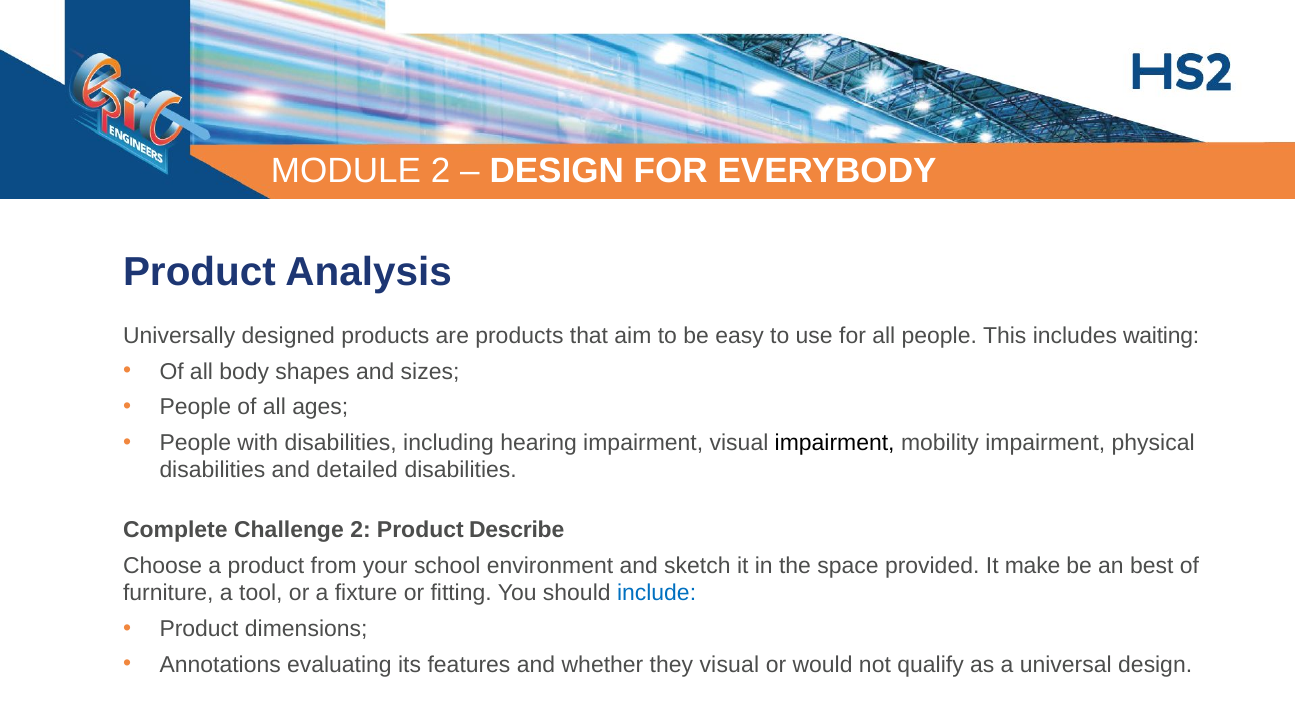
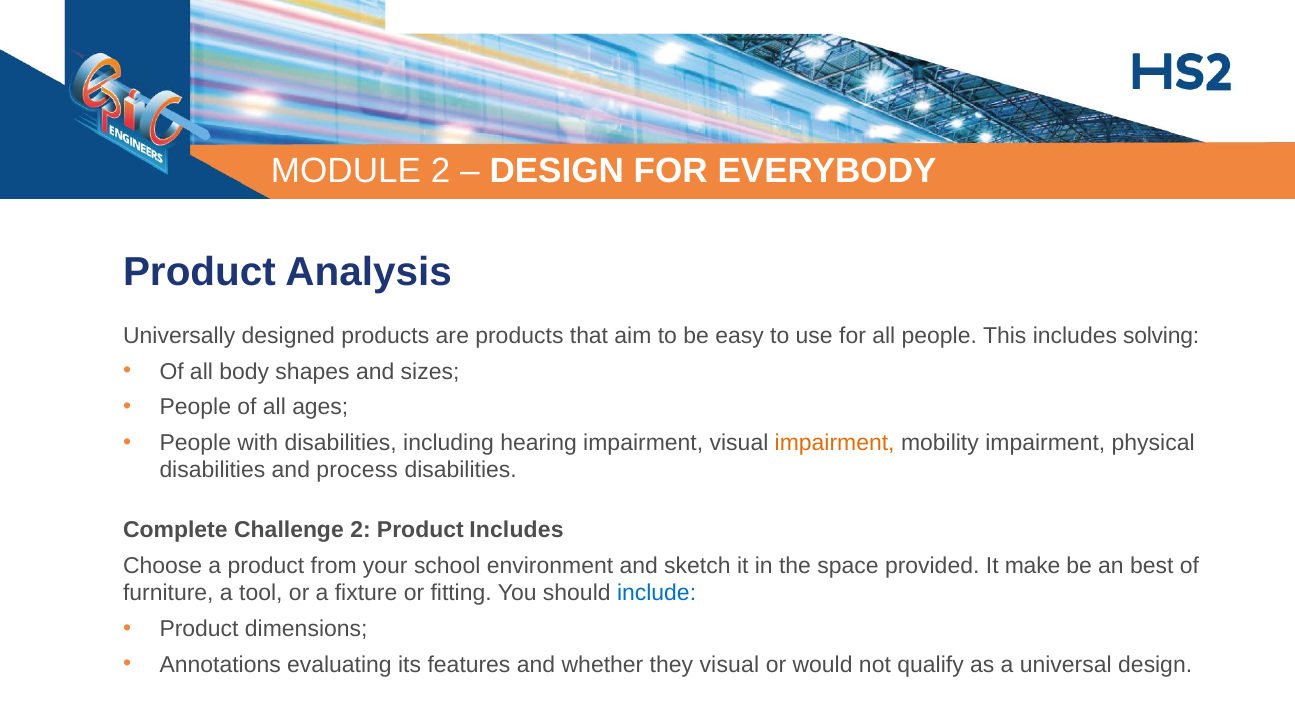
waiting: waiting -> solving (1161, 336)
impairment colour: black -> orange (835, 443)
detailed: detailed -> process (357, 471)
Product Describe: Describe -> Includes (516, 531)
